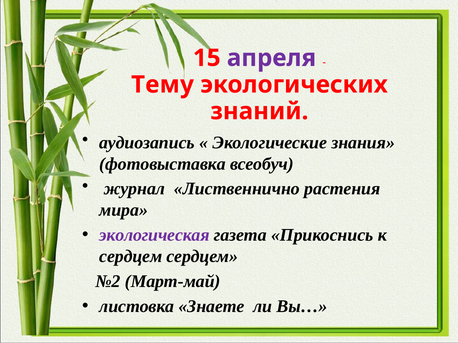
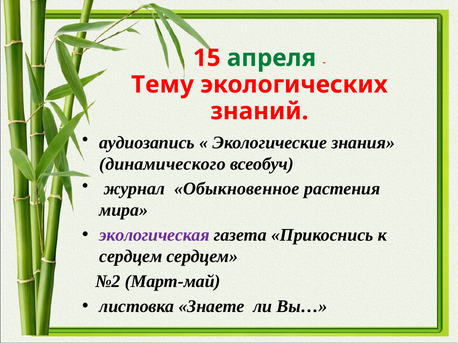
апреля colour: purple -> green (272, 58)
фотовыставка: фотовыставка -> динамического (162, 164)
Лиственнично: Лиственнично -> Обыкновенное (237, 189)
